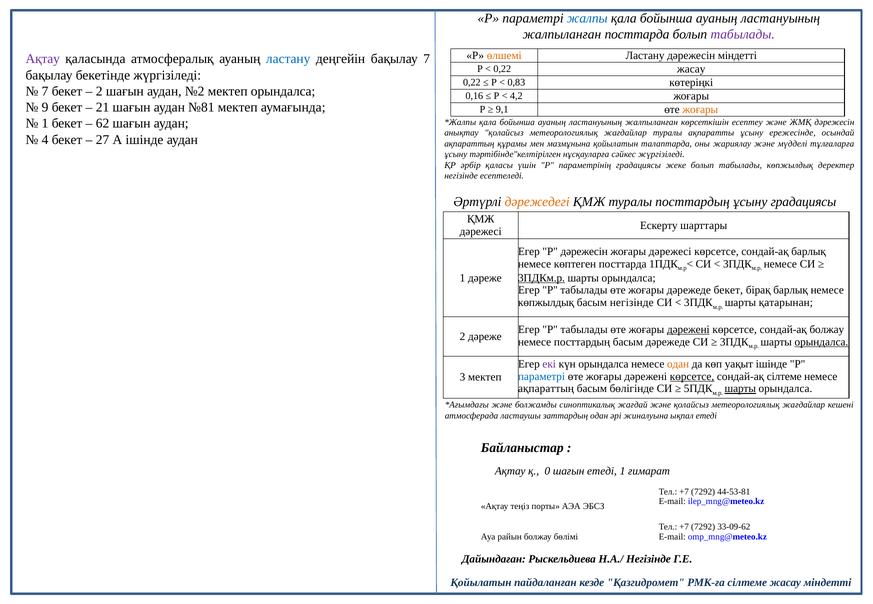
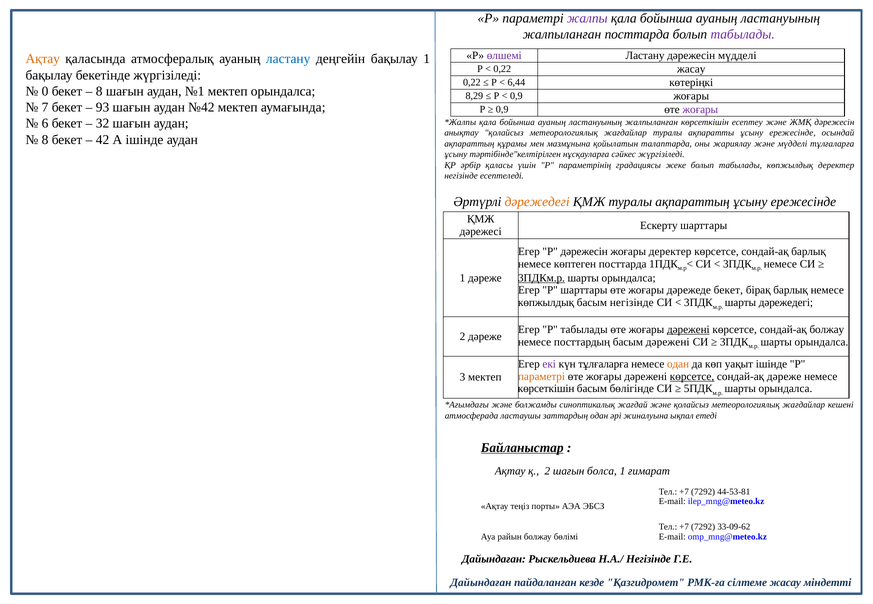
жалпы colour: blue -> purple (587, 18)
өлшемі colour: orange -> purple (504, 56)
дәрежесін міндетті: міндетті -> мүдделі (737, 56)
Ақтау colour: purple -> orange (43, 59)
бақылау 7: 7 -> 1 (427, 59)
0,83: 0,83 -> 6,44 (516, 82)
7: 7 -> 0 (45, 91)
2: 2 -> 8 (99, 91)
№2: №2 -> №1 (195, 91)
0,16: 0,16 -> 8,29 (474, 96)
4,2: 4,2 -> 0,9 (516, 96)
9: 9 -> 7 (45, 107)
21: 21 -> 93 (103, 107)
№81: №81 -> №42 (201, 107)
9,1: 9,1 -> 0,9 (502, 109)
жоғары colour: orange -> purple (700, 109)
1: 1 -> 6 (45, 124)
62: 62 -> 32 (103, 124)
4: 4 -> 8 (45, 140)
27: 27 -> 42 (103, 140)
туралы посттардың: посттардың -> ақпараттың (693, 202)
градациясы: градациясы -> ережесінде (803, 202)
жоғары дәрежесі: дәрежесі -> деректер (670, 252)
P табылады: табылады -> шарттары (584, 290)
шарты қатарынан: қатарынан -> дәрежедегі (786, 303)
басым дәрежеде: дәрежеде -> дәрежені (668, 342)
орындалса underline: present -> none (821, 342)
күн орындалса: орындалса -> тұлғаларға (603, 364)
параметрі colour: blue -> orange (542, 377)
сондай-ақ сілтеме: сілтеме -> дәреже (784, 377)
ақпараттың: ақпараттың -> көрсеткішін (546, 389)
шарты underline: present -> none (740, 389)
Байланыстар underline: none -> present (522, 448)
қ 0: 0 -> 2 (547, 471)
шағын етеді: етеді -> болса (602, 471)
Қойылатын: Қойылатын -> Дайындаған (481, 583)
